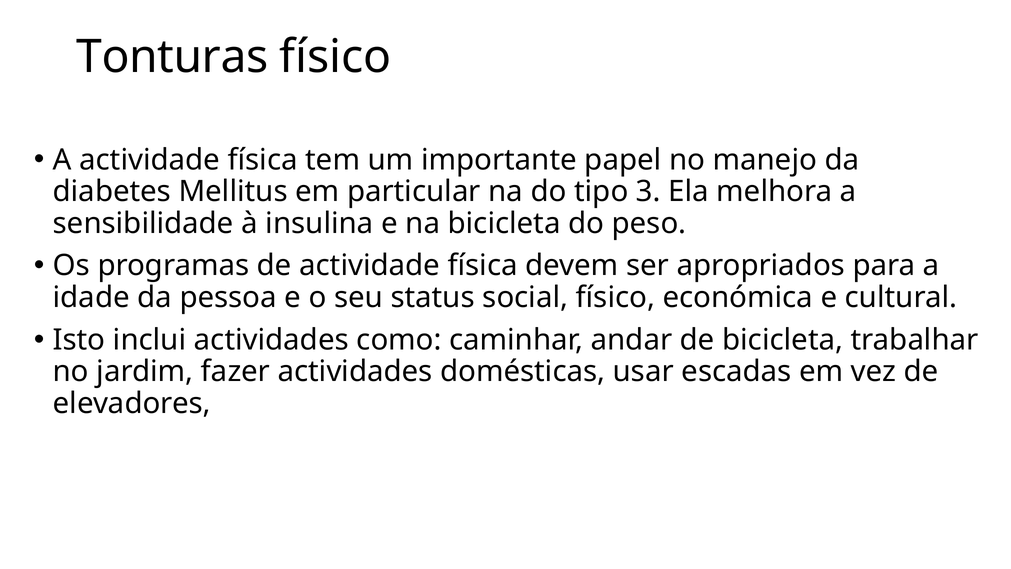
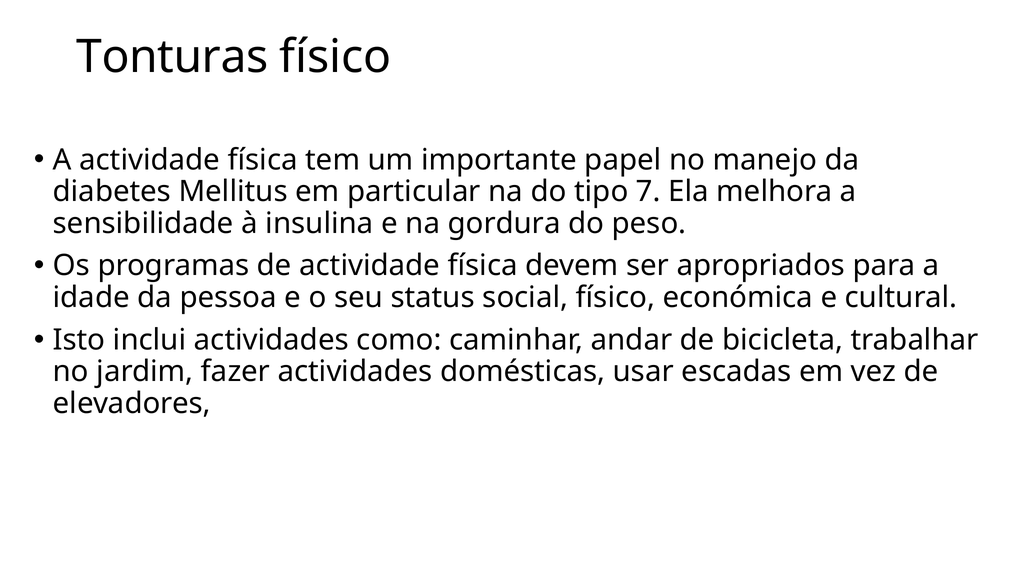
3: 3 -> 7 (648, 191)
na bicicleta: bicicleta -> gordura (504, 223)
